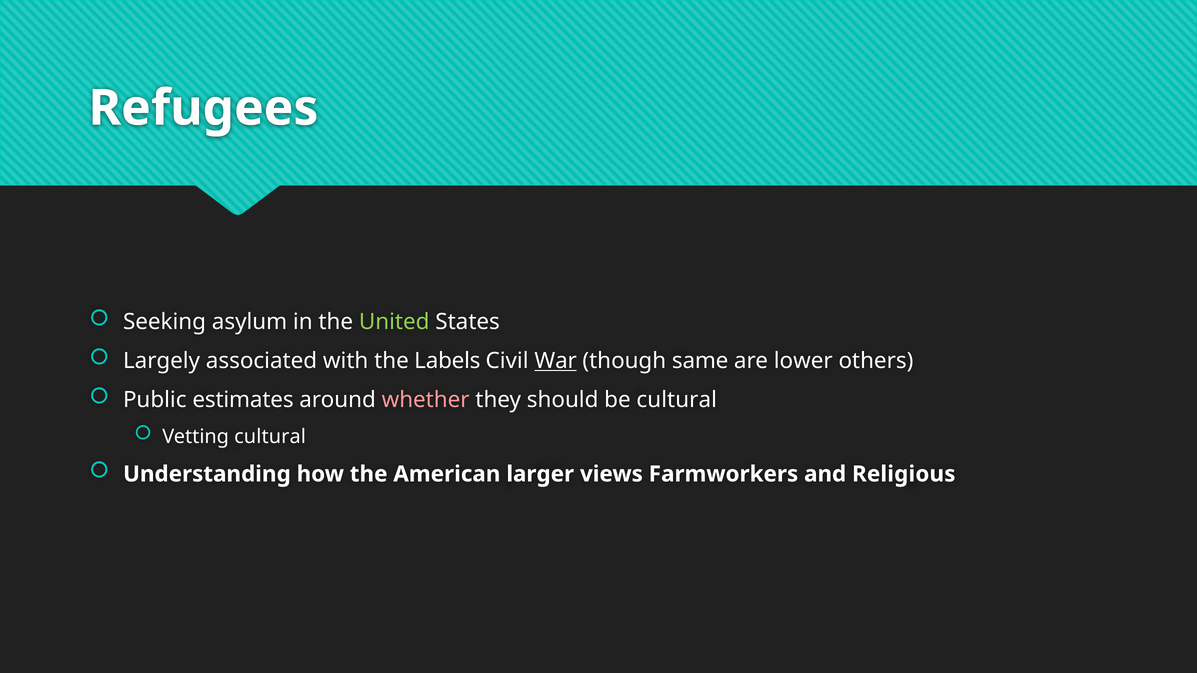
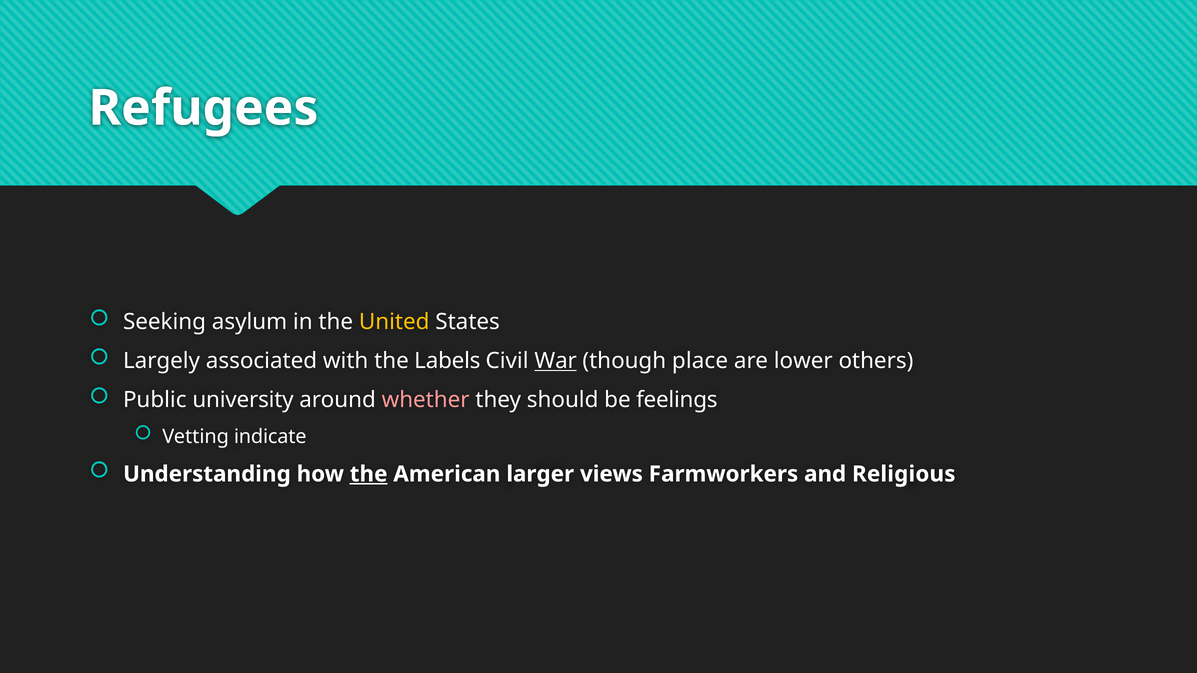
United colour: light green -> yellow (394, 322)
same: same -> place (700, 361)
estimates: estimates -> university (243, 400)
be cultural: cultural -> feelings (677, 400)
Vetting cultural: cultural -> indicate (270, 437)
the underline: none -> present (369, 474)
